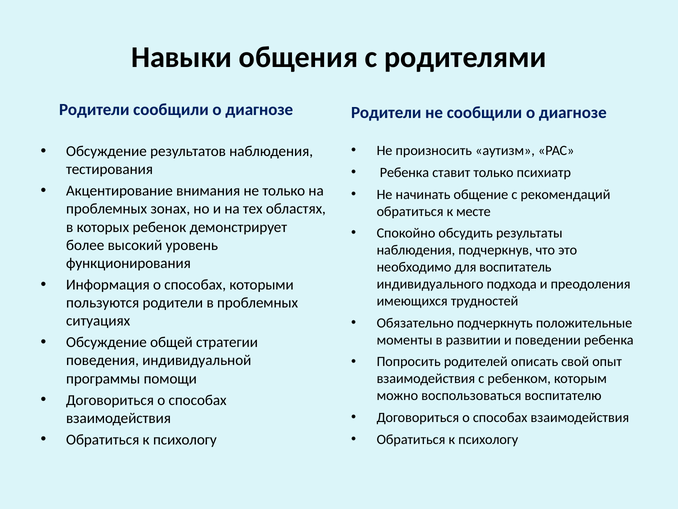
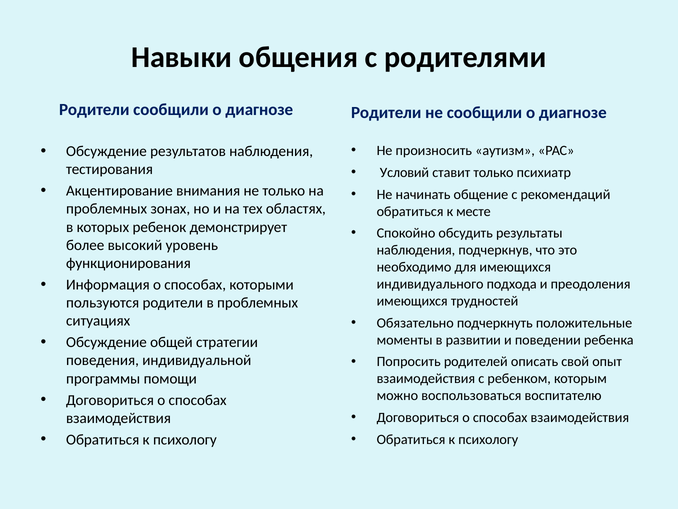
Ребенка: Ребенка -> Условий (404, 172)
для воспитатель: воспитатель -> имеющихся (515, 267)
